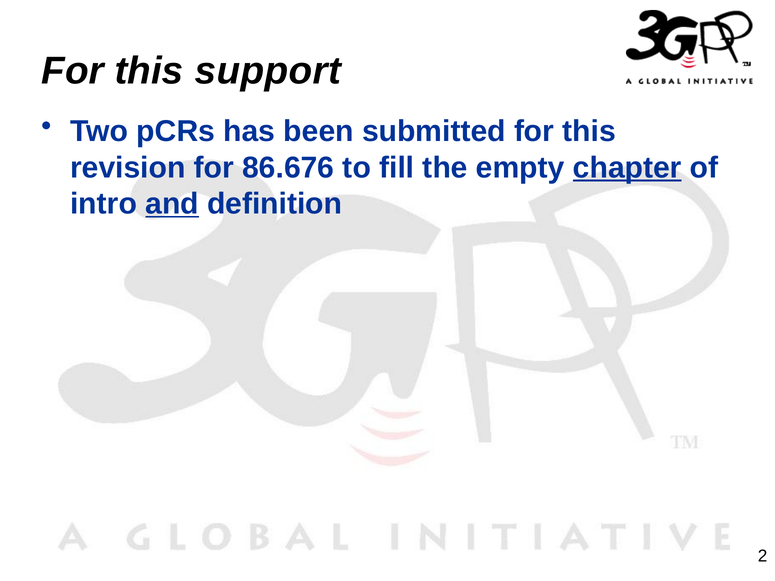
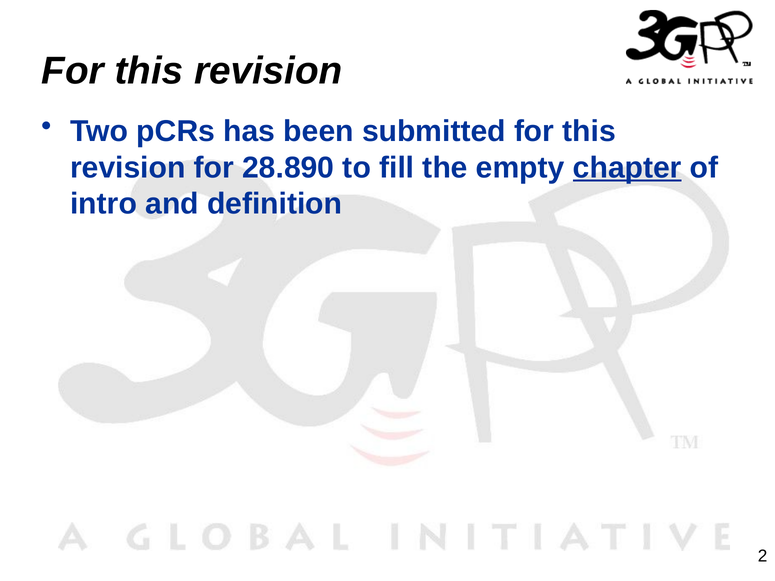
support: support -> revision (268, 71)
86.676: 86.676 -> 28.890 (288, 168)
and underline: present -> none (172, 204)
